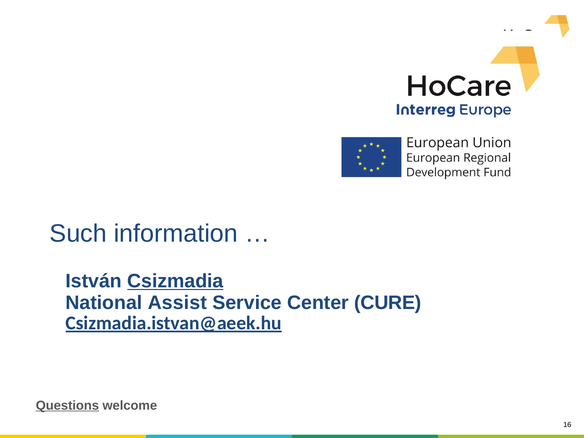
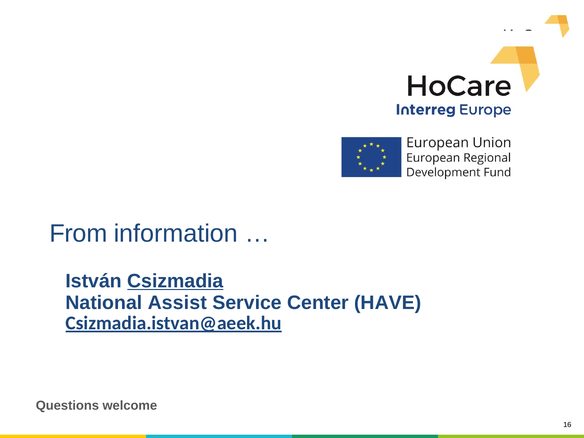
Such: Such -> From (78, 233)
CURE: CURE -> HAVE (388, 303)
Questions underline: present -> none (67, 405)
